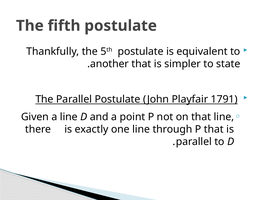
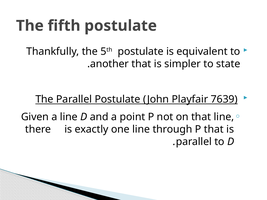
1791: 1791 -> 7639 (224, 99)
